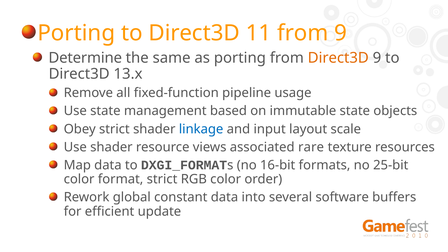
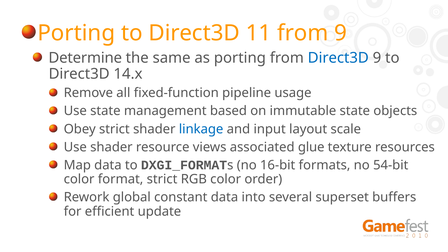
Direct3D colour: orange -> blue (338, 58)
13.x: 13.x -> 14.x (128, 74)
rare: rare -> glue (311, 147)
25-bit: 25-bit -> 54-bit (391, 165)
software: software -> superset (342, 197)
